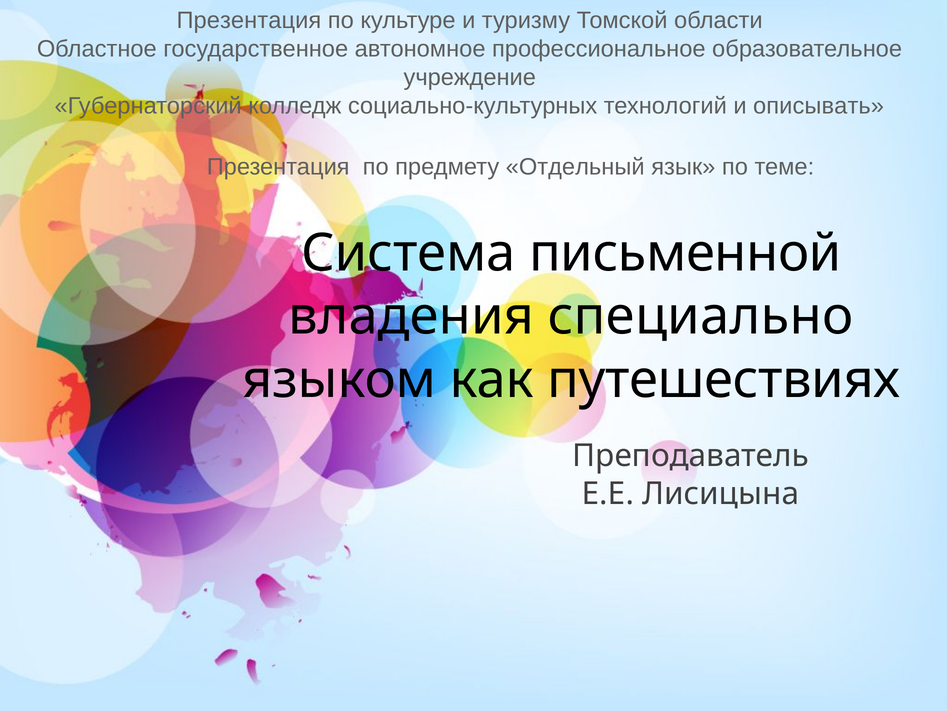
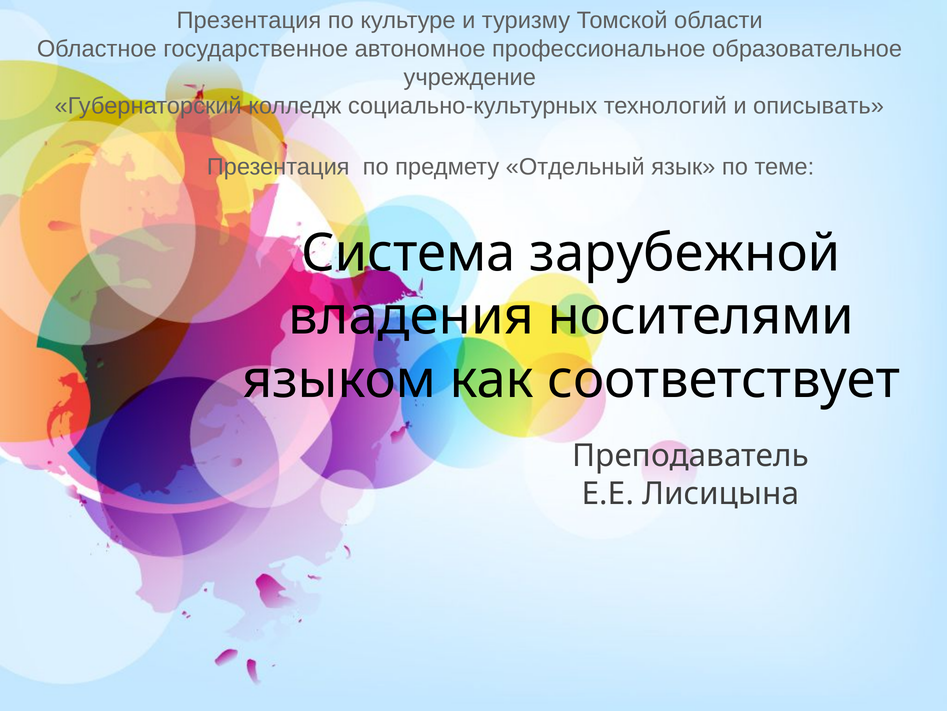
письменной: письменной -> зарубежной (685, 253)
специально: специально -> носителями (701, 316)
путешествиях: путешествиях -> соответствует (724, 379)
